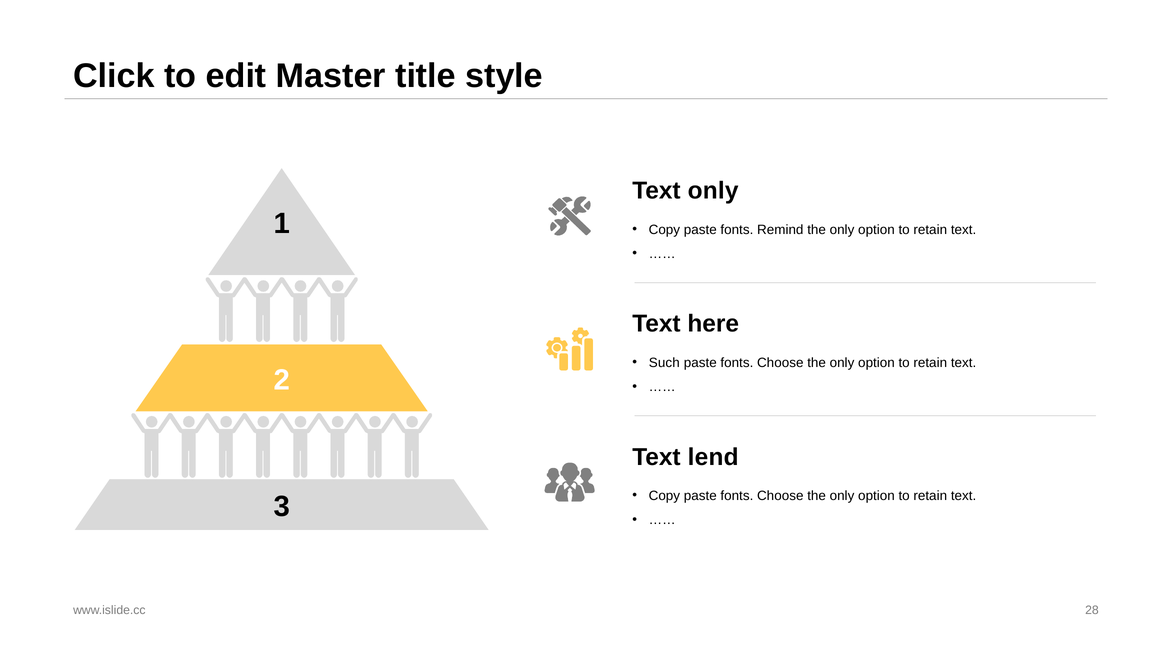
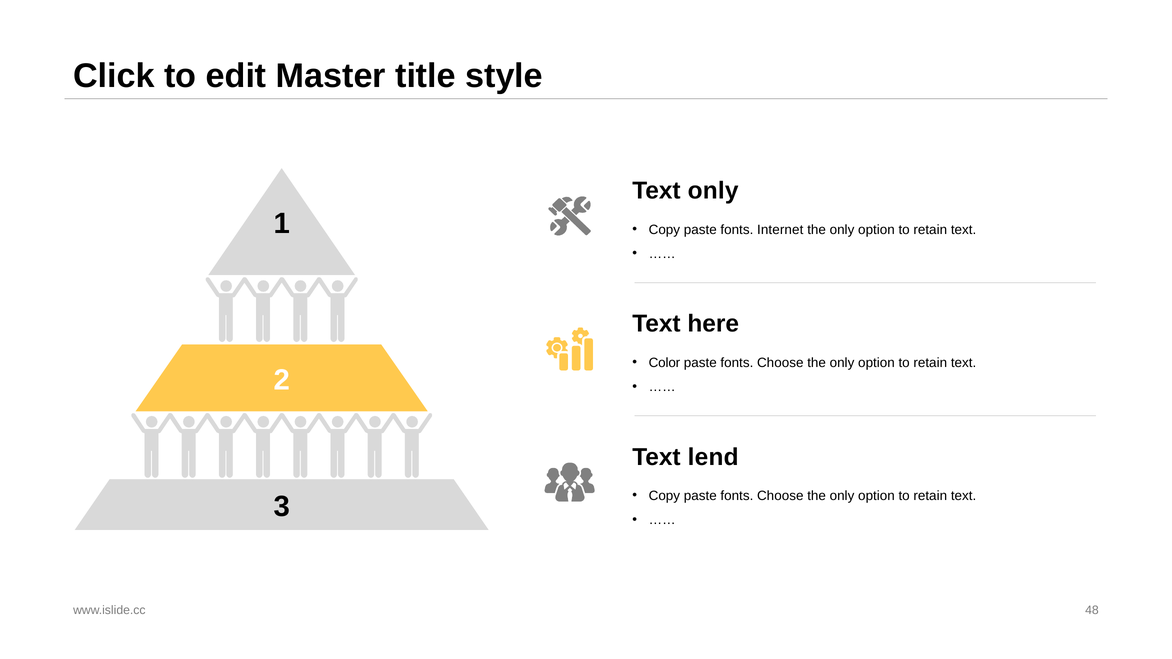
Remind: Remind -> Internet (780, 230)
Such: Such -> Color (664, 363)
28: 28 -> 48 (1092, 611)
